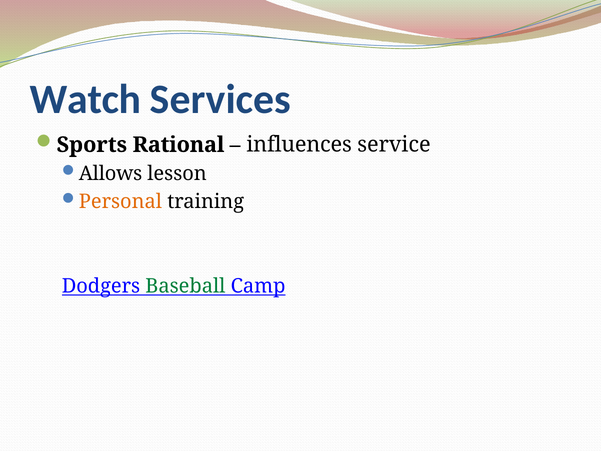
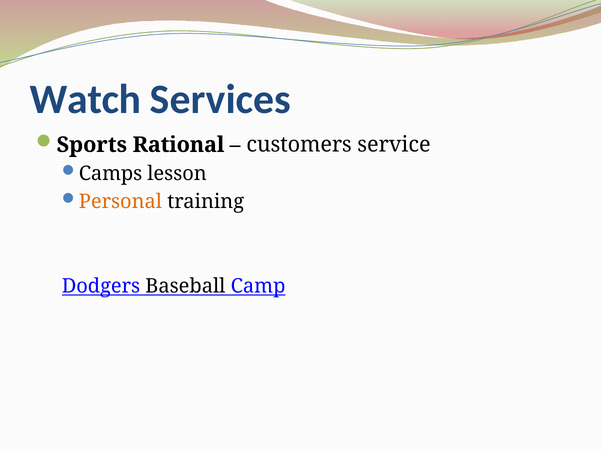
influences: influences -> customers (299, 145)
Allows: Allows -> Camps (111, 174)
Baseball colour: green -> black (185, 286)
